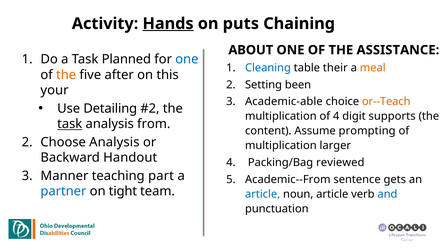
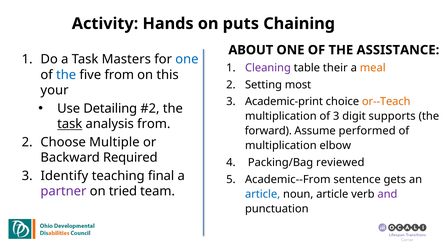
Hands underline: present -> none (168, 24)
Planned: Planned -> Masters (126, 59)
Cleaning colour: blue -> purple (268, 68)
the colour: orange -> blue (66, 75)
five after: after -> from (119, 75)
been: been -> most (298, 85)
Academic-able: Academic-able -> Academic-print (284, 102)
of 4: 4 -> 3 (336, 116)
content: content -> forward (268, 131)
prompting: prompting -> performed (367, 131)
Choose Analysis: Analysis -> Multiple (114, 142)
larger: larger -> elbow (335, 146)
Handout: Handout -> Required (130, 158)
Manner: Manner -> Identify (64, 176)
part: part -> final (161, 176)
partner colour: blue -> purple (63, 192)
tight: tight -> tried (123, 192)
and colour: blue -> purple (387, 194)
